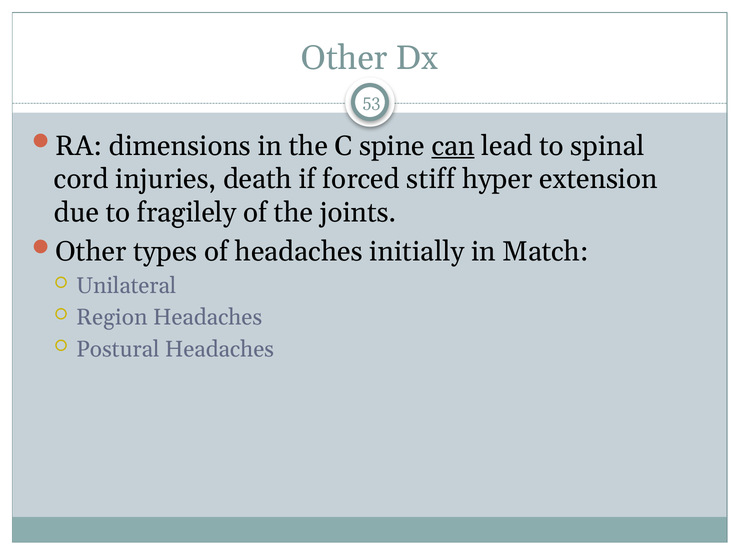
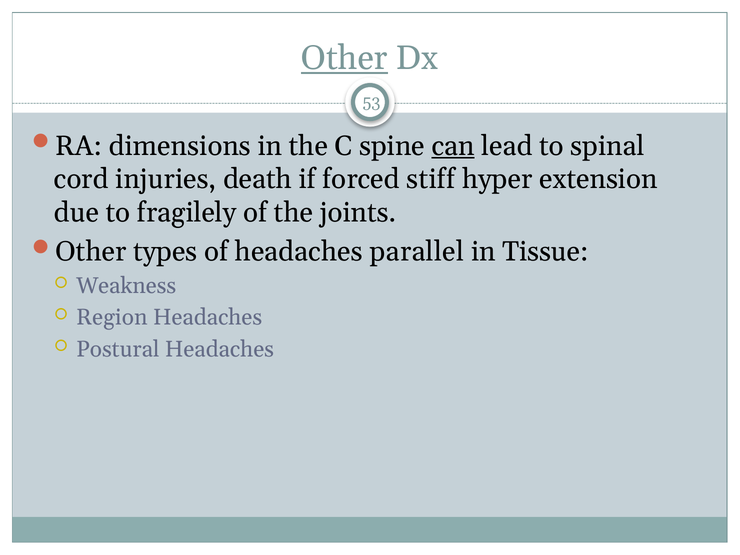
Other underline: none -> present (344, 58)
initially: initially -> parallel (417, 251)
Match: Match -> Tissue (545, 251)
Unilateral: Unilateral -> Weakness (126, 286)
